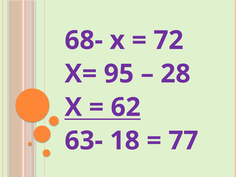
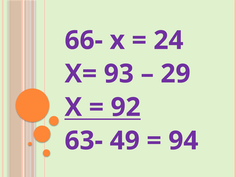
68-: 68- -> 66- (84, 40)
72: 72 -> 24 (168, 40)
95: 95 -> 93 (119, 74)
28: 28 -> 29 (176, 74)
62: 62 -> 92 (126, 107)
18: 18 -> 49 (125, 141)
77: 77 -> 94 (183, 141)
